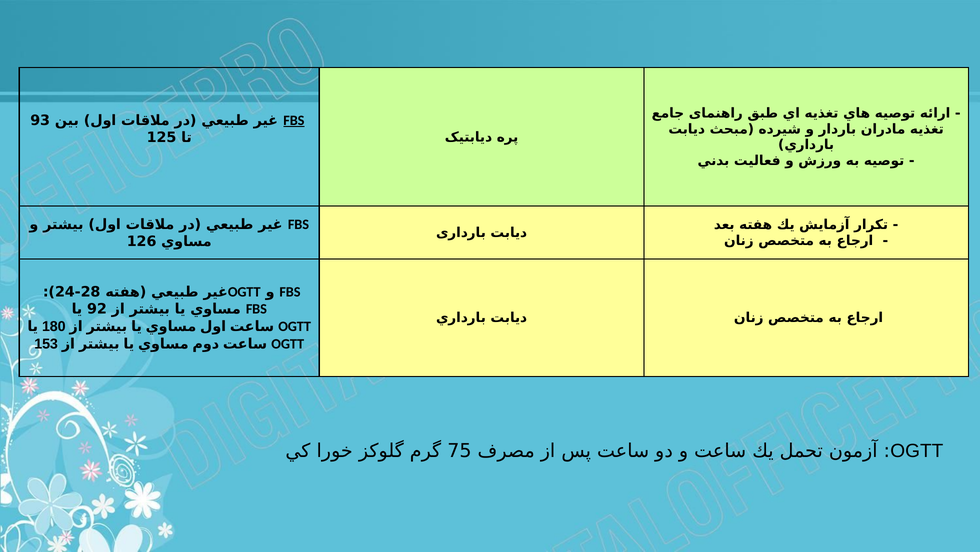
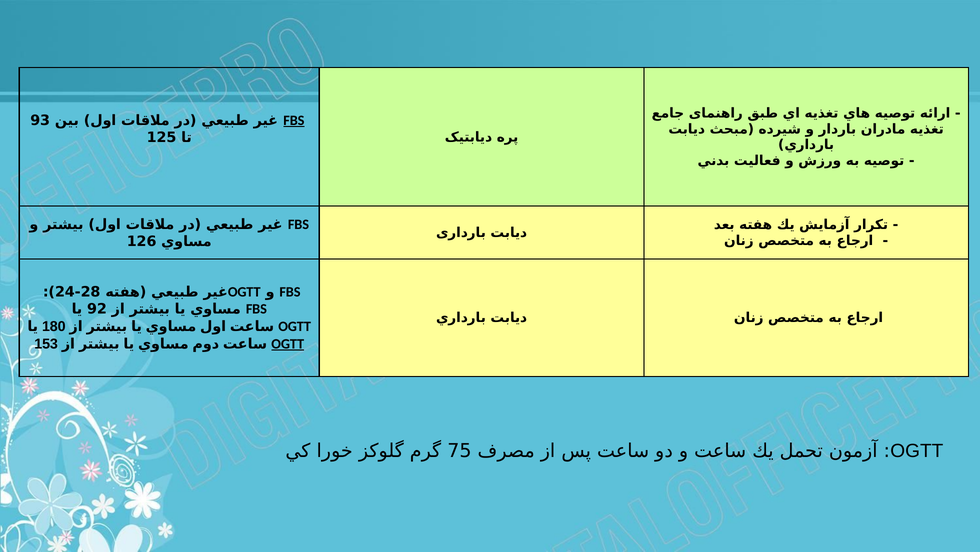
OGTT underline: none -> present (288, 344)
